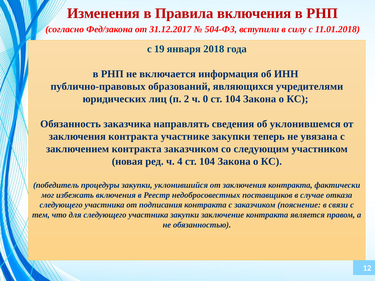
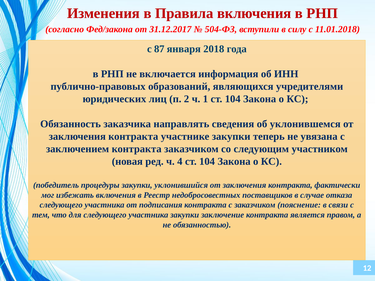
19: 19 -> 87 (159, 49)
0: 0 -> 1 (205, 99)
